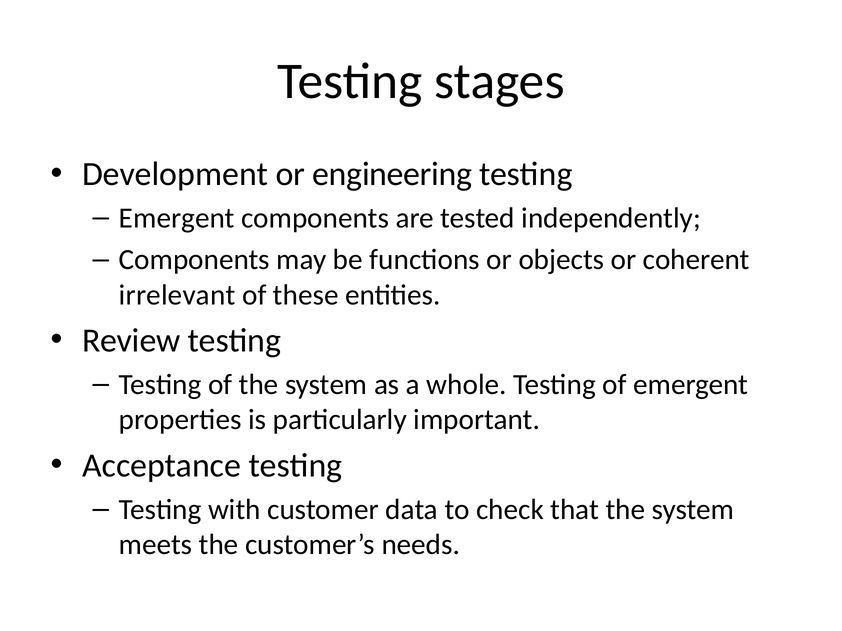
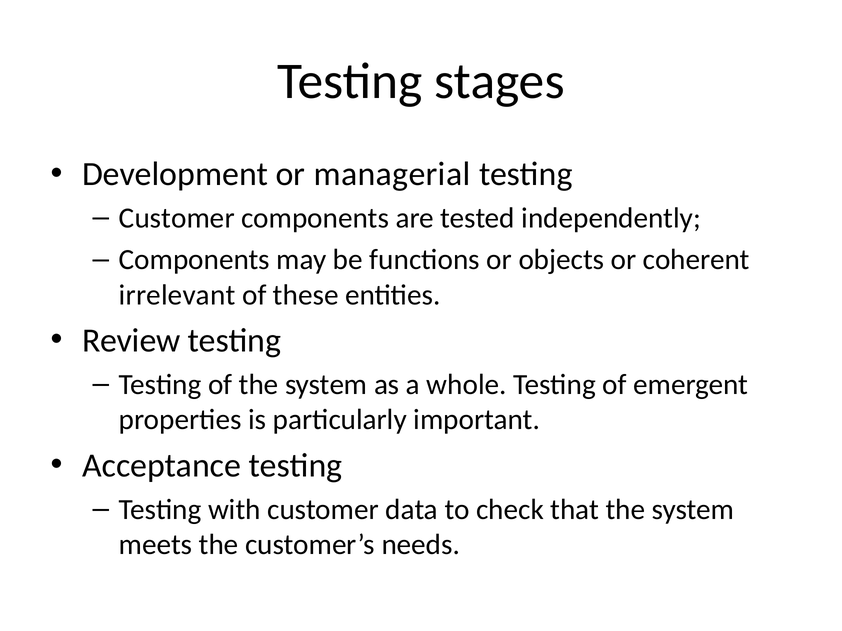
engineering: engineering -> managerial (392, 174)
Emergent: Emergent -> Customer (177, 218)
